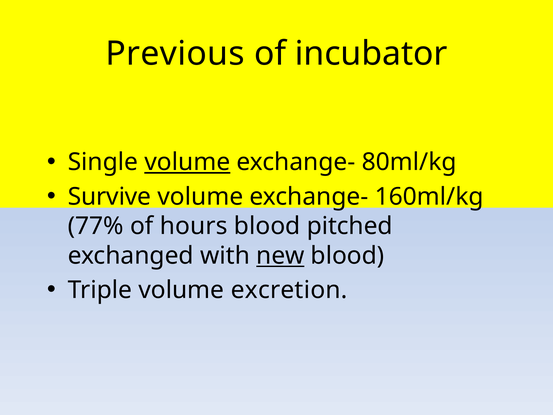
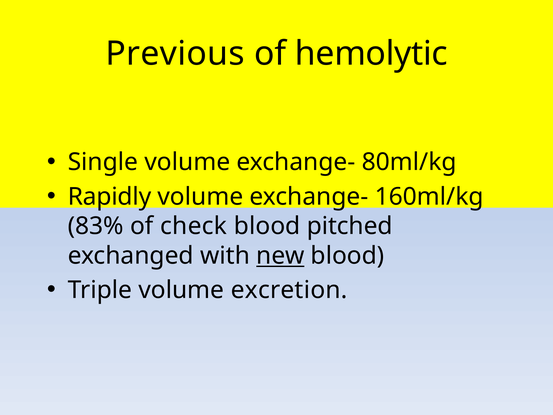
incubator: incubator -> hemolytic (371, 54)
volume underline: present -> none (187, 162)
Survive: Survive -> Rapidly (109, 197)
77%: 77% -> 83% (96, 226)
hours: hours -> check (194, 226)
